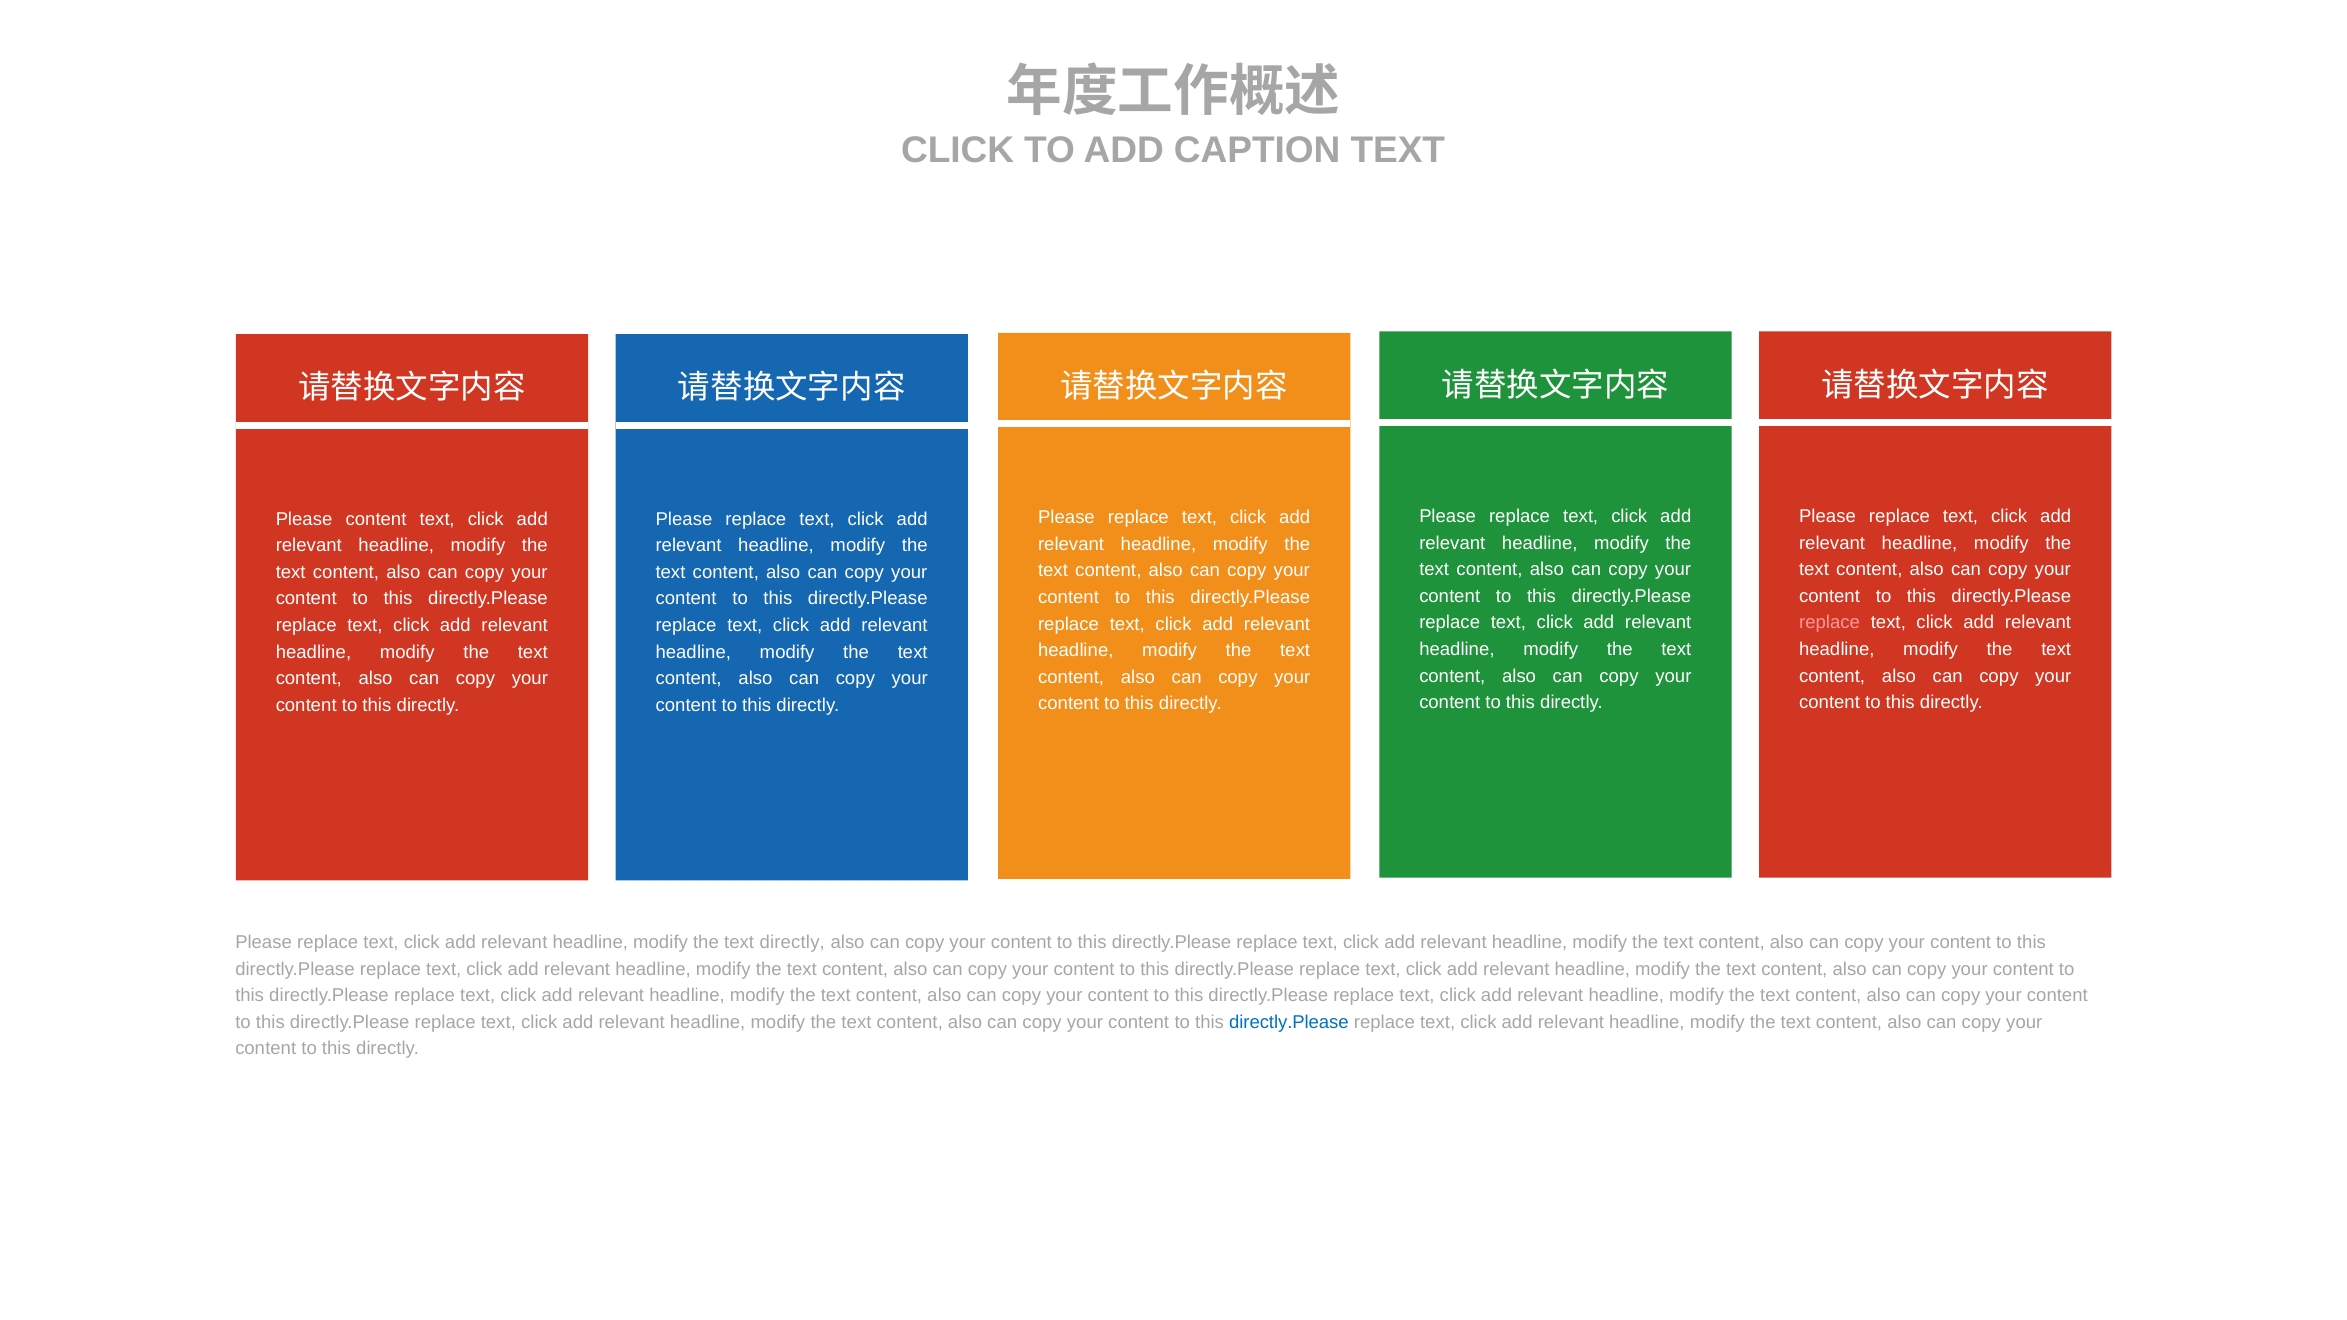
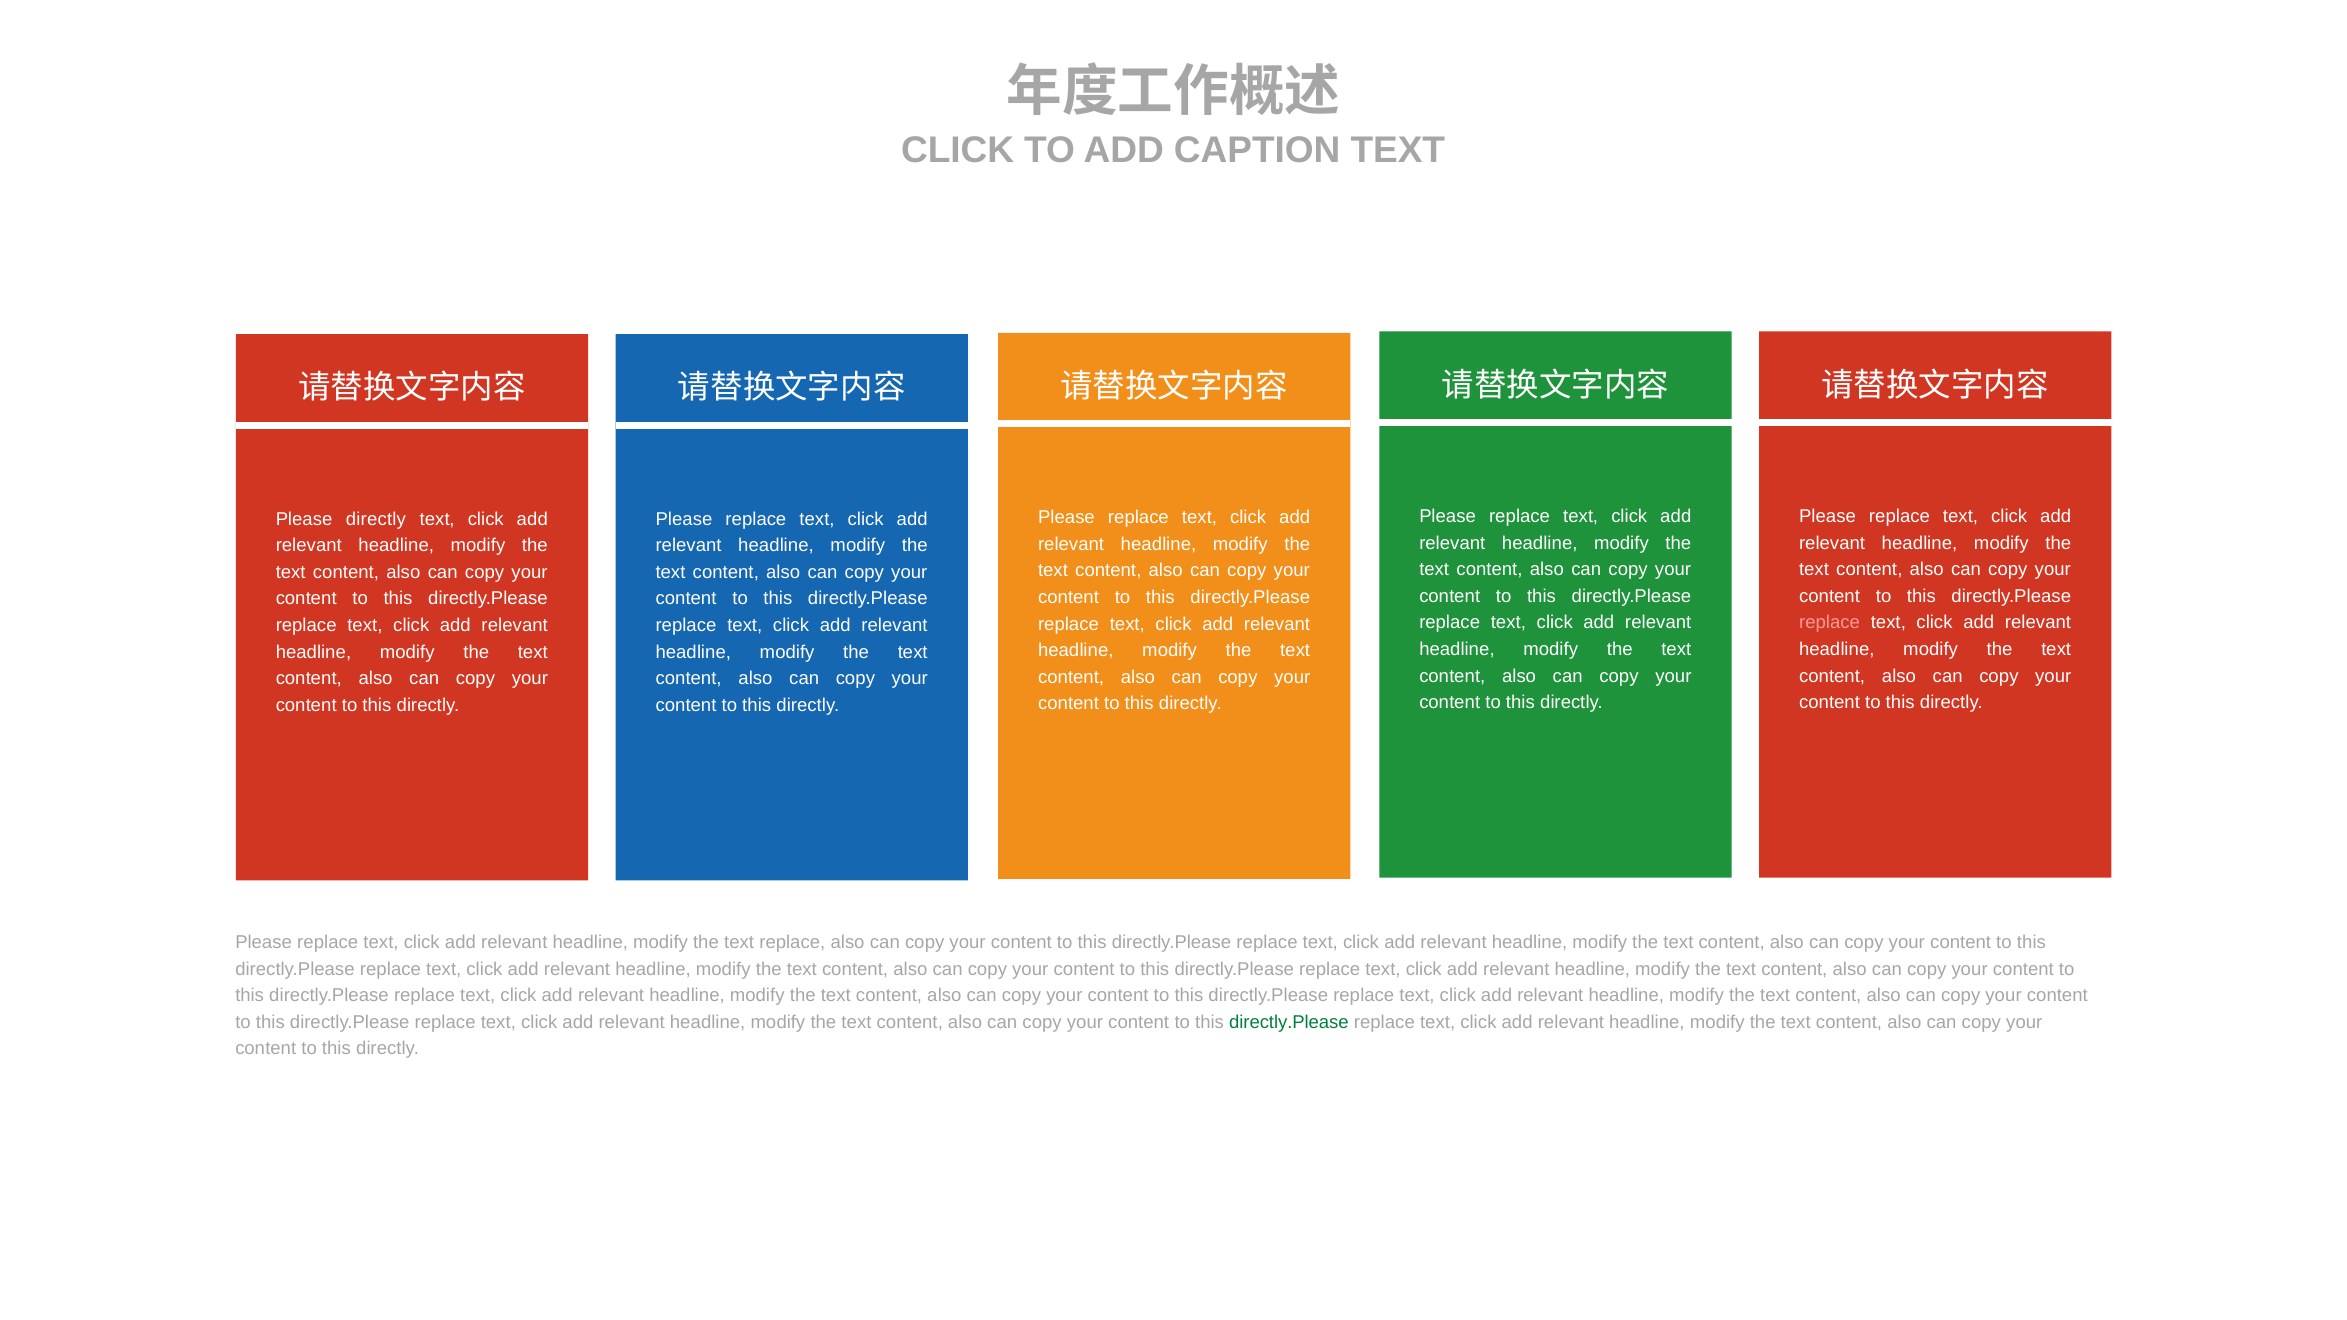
Please content: content -> directly (376, 519)
text directly: directly -> replace (792, 942)
directly.Please colour: blue -> green (1289, 1022)
